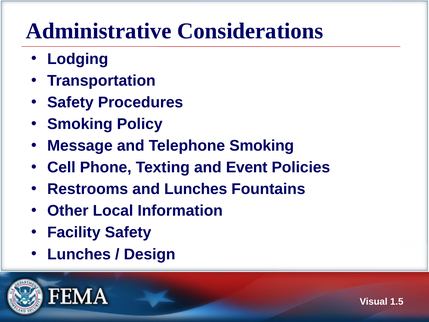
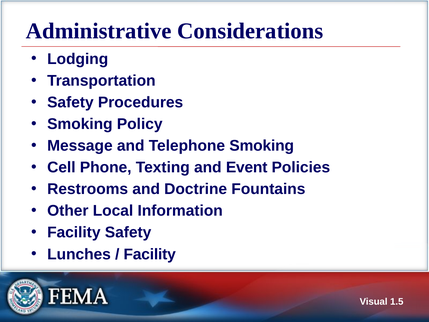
and Lunches: Lunches -> Doctrine (196, 189)
Design: Design -> Facility (150, 254)
